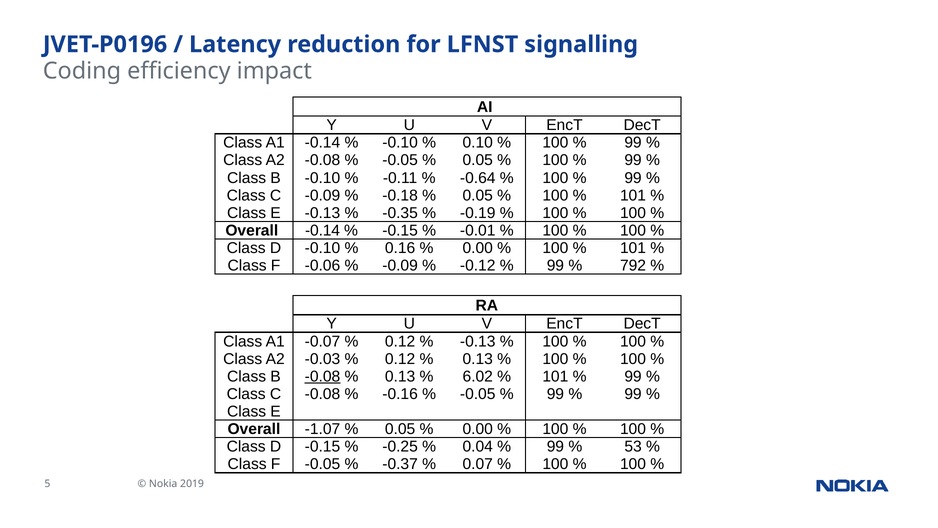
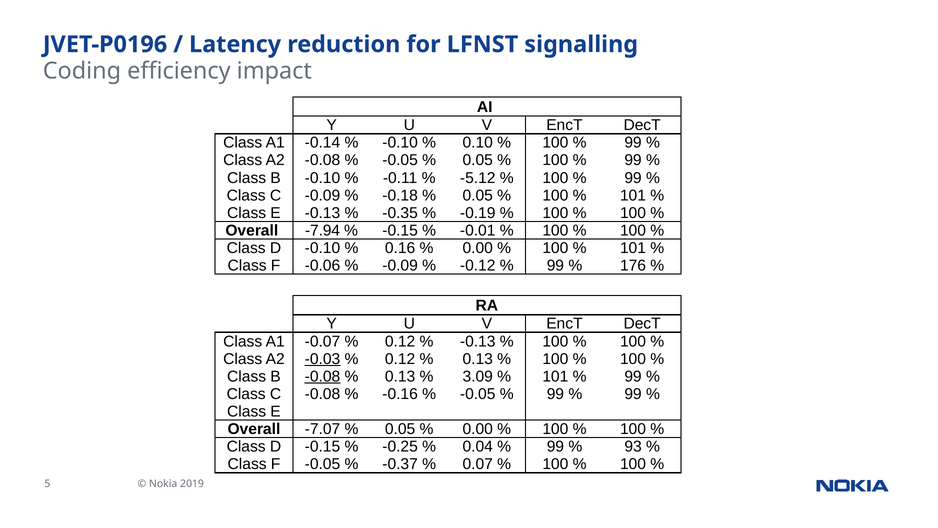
-0.64: -0.64 -> -5.12 (478, 178)
Overall -0.14: -0.14 -> -7.94 (323, 230)
792: 792 -> 176 (633, 265)
-0.03 underline: none -> present (323, 359)
6.02: 6.02 -> 3.09 (478, 376)
-1.07: -1.07 -> -7.07 (323, 429)
53: 53 -> 93 (633, 446)
